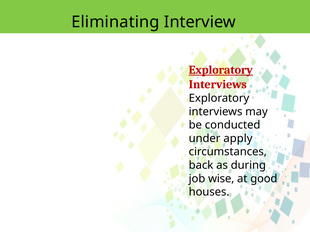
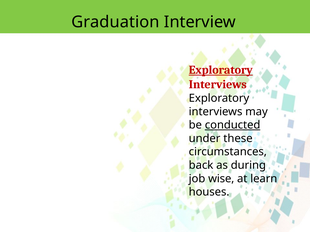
Eliminating: Eliminating -> Graduation (115, 22)
conducted underline: none -> present (233, 125)
apply: apply -> these (238, 139)
good: good -> learn (264, 179)
